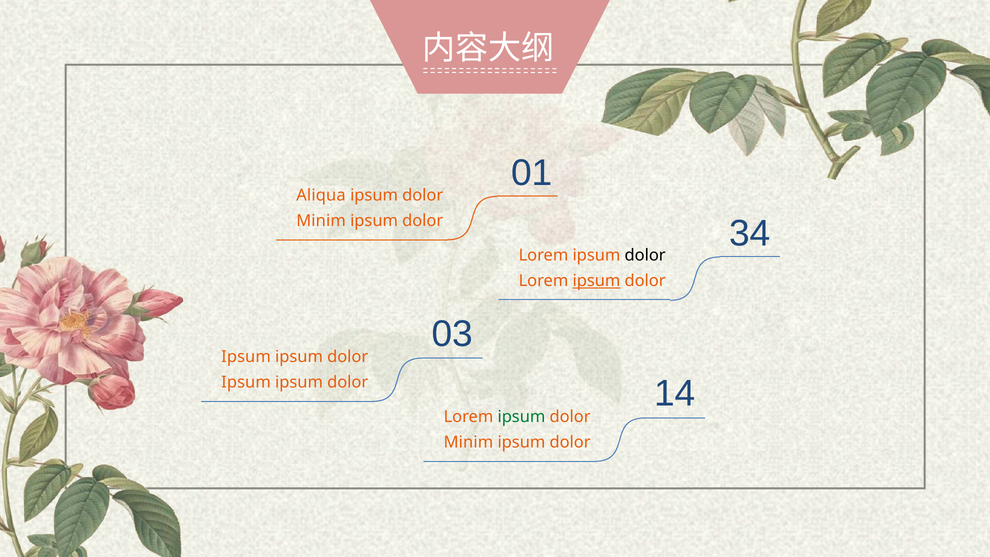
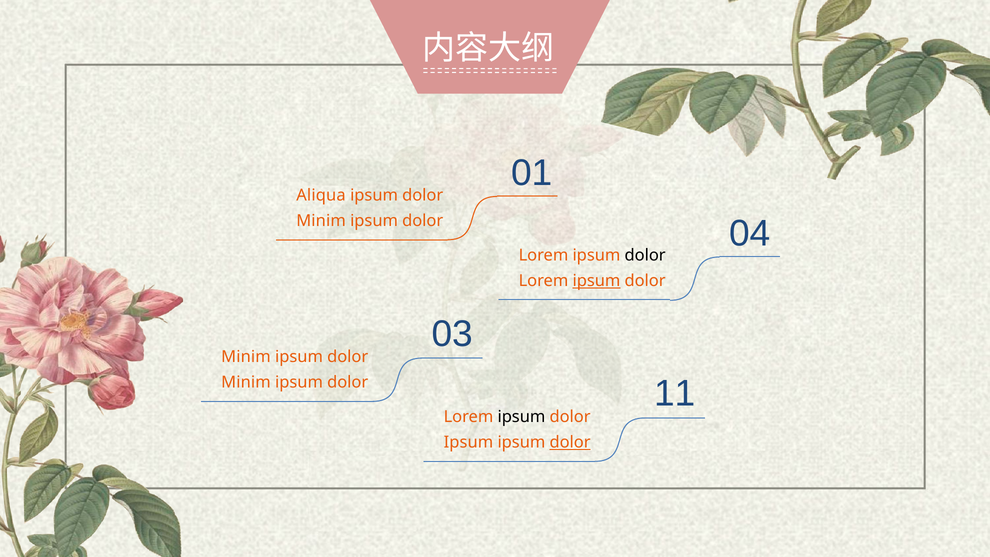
34: 34 -> 04 (750, 234)
Ipsum: Ipsum -> Minim (246, 357)
Ipsum: Ipsum -> Minim (246, 383)
14: 14 -> 11 (675, 394)
ipsum colour: green -> black (521, 417)
Minim: Minim -> Ipsum (468, 443)
dolor underline: none -> present (570, 443)
